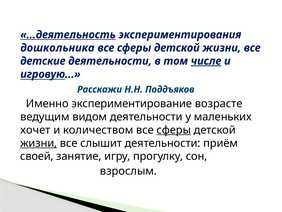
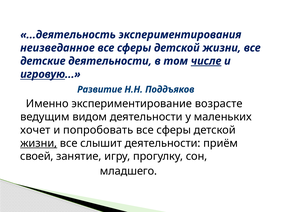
...деятельность underline: present -> none (68, 35)
дошкольника: дошкольника -> неизведанное (57, 48)
Расскажи: Расскажи -> Развитие (100, 89)
количеством: количеством -> попробовать (98, 130)
сферы underline: present -> none (174, 130)
взрослым: взрослым -> младшего (129, 171)
